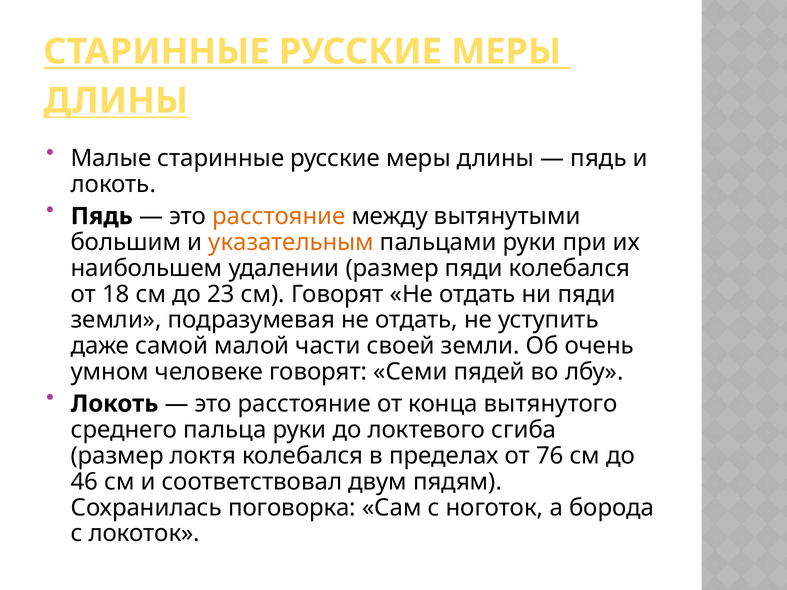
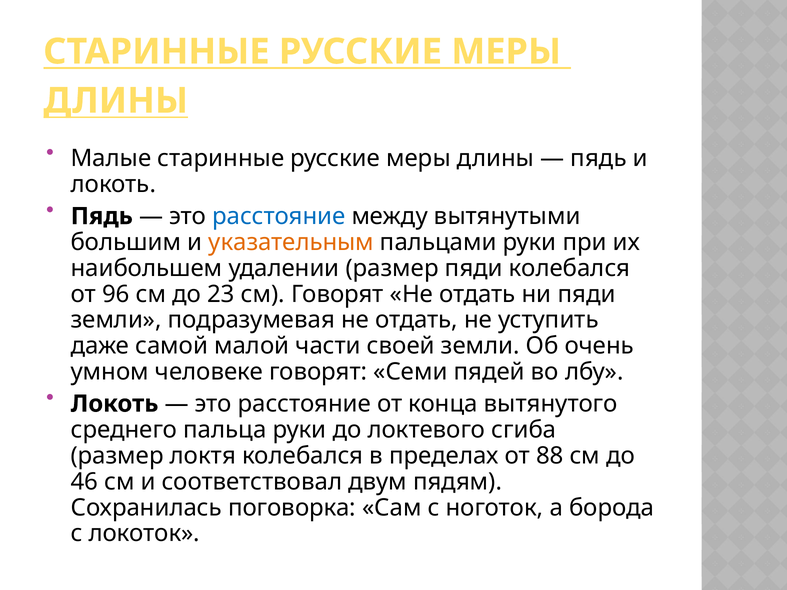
расстояние colour: orange -> blue (279, 216)
18: 18 -> 96 (116, 294)
76: 76 -> 88 (550, 456)
